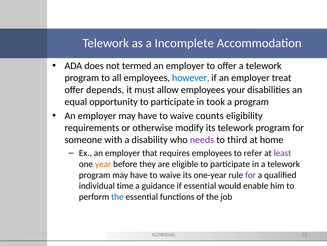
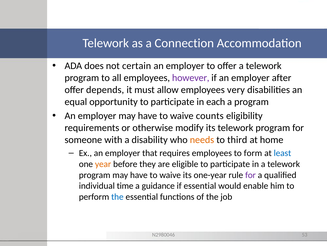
Incomplete: Incomplete -> Connection (184, 43)
termed: termed -> certain (137, 66)
however colour: blue -> purple (191, 78)
treat: treat -> after (282, 78)
your: your -> very (236, 90)
took: took -> each (216, 102)
needs colour: purple -> orange (202, 139)
refer: refer -> form (253, 153)
least colour: purple -> blue (282, 153)
